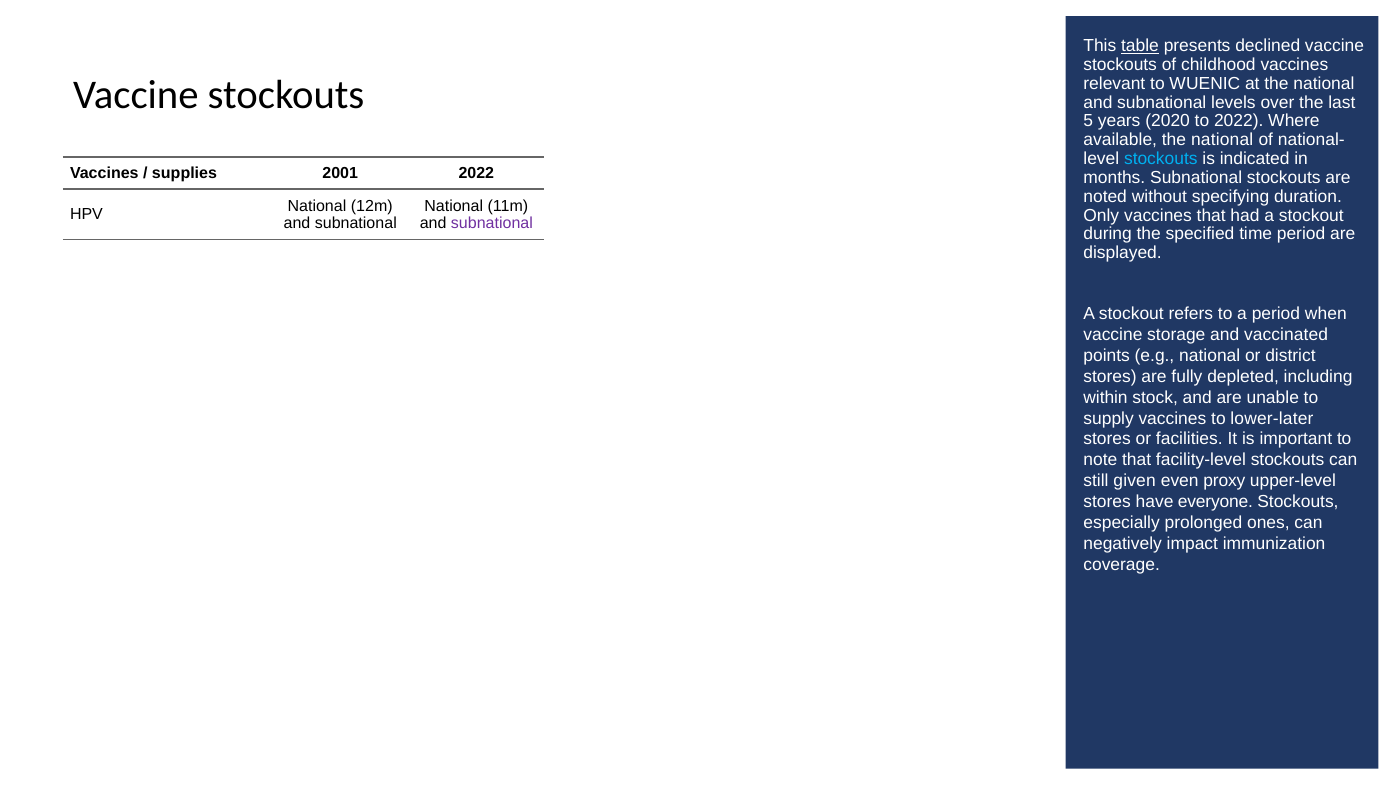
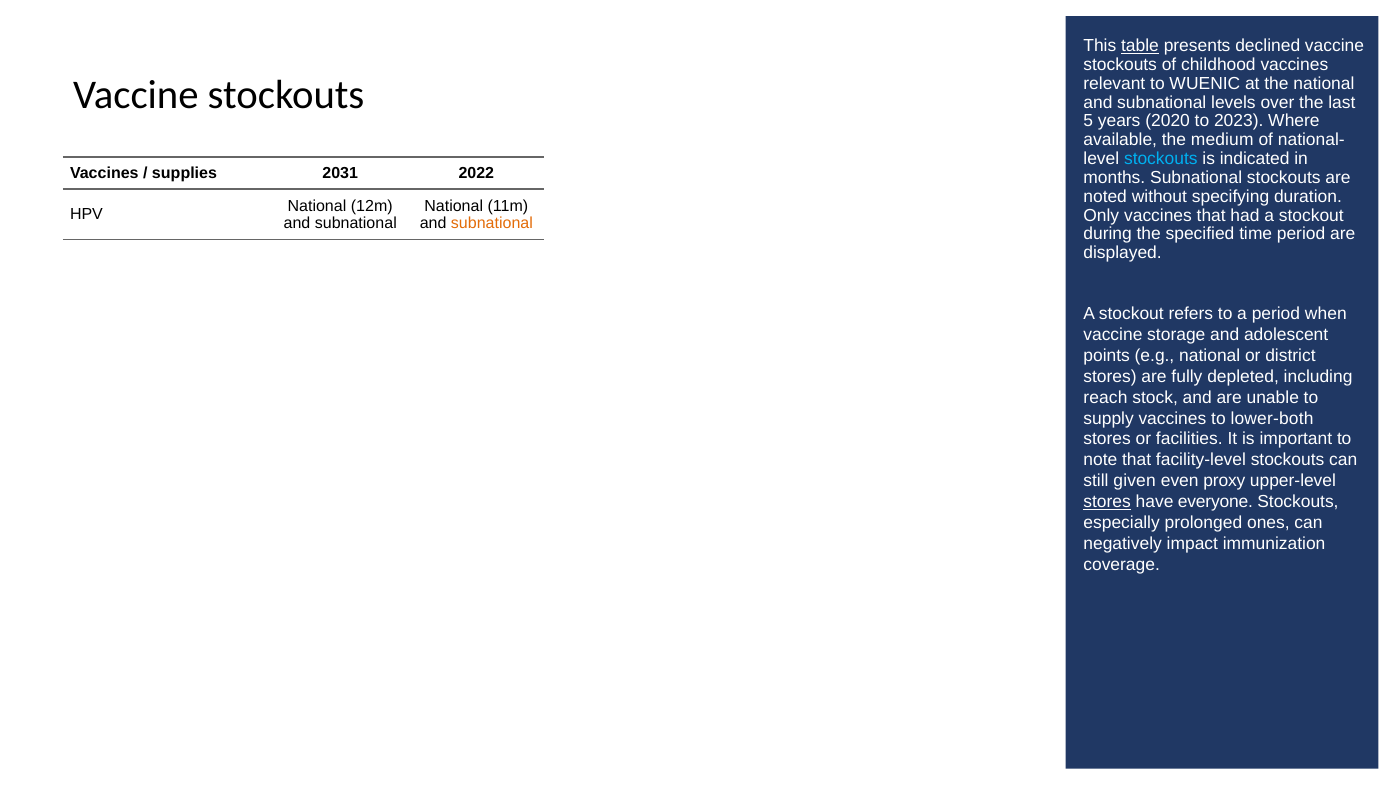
to 2022: 2022 -> 2023 (1239, 121)
available the national: national -> medium (1222, 140)
2001: 2001 -> 2031 (340, 173)
subnational colour: purple -> orange (492, 224)
vaccinated: vaccinated -> adolescent (1286, 335)
within: within -> reach (1105, 398)
lower-later: lower-later -> lower-both (1272, 418)
stores underline: none -> present (1107, 502)
